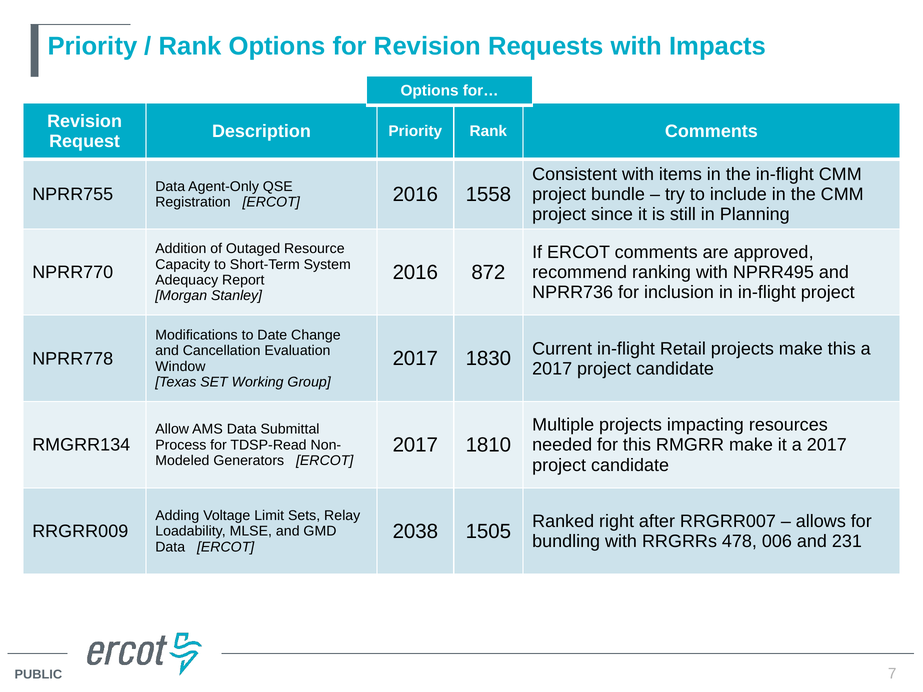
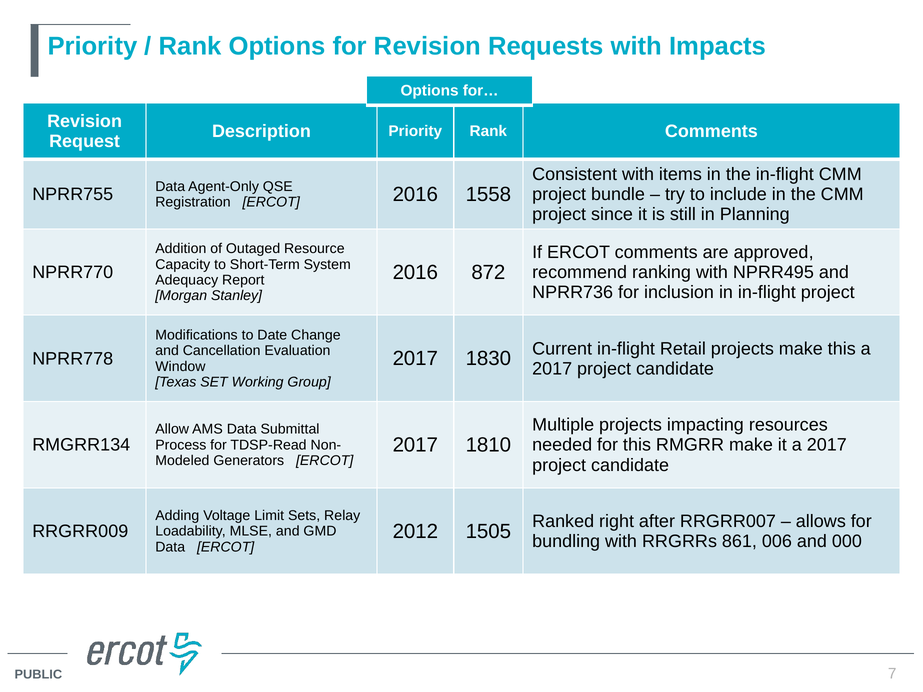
2038: 2038 -> 2012 (415, 532)
478: 478 -> 861 (739, 542)
231: 231 -> 000 (847, 542)
